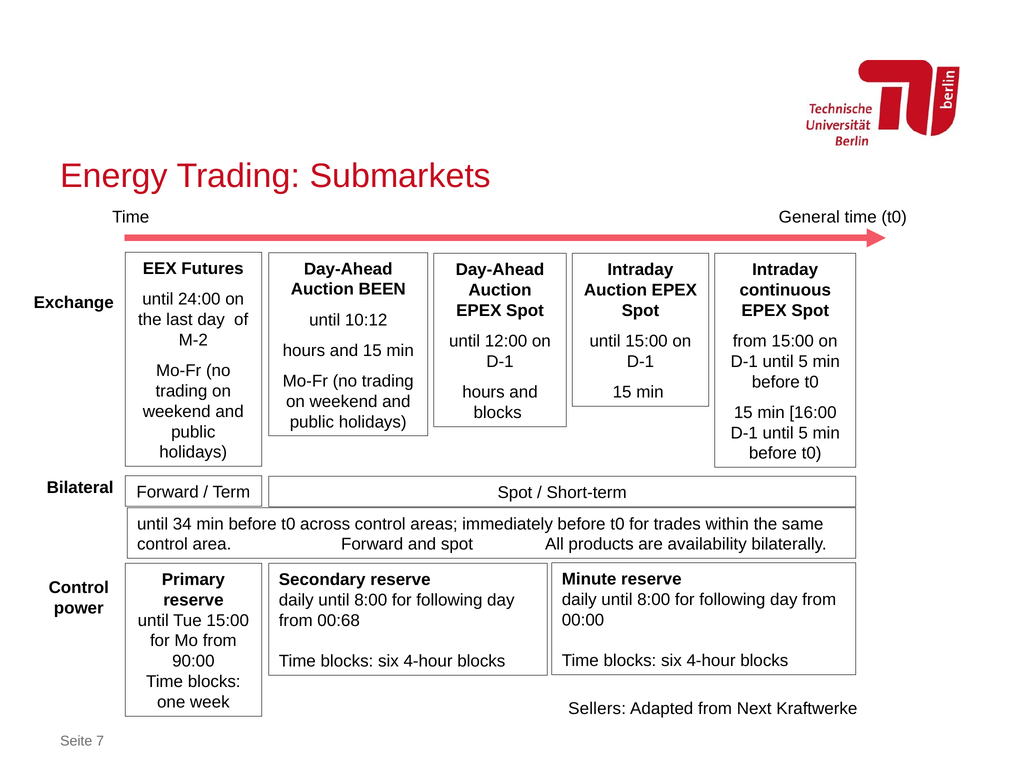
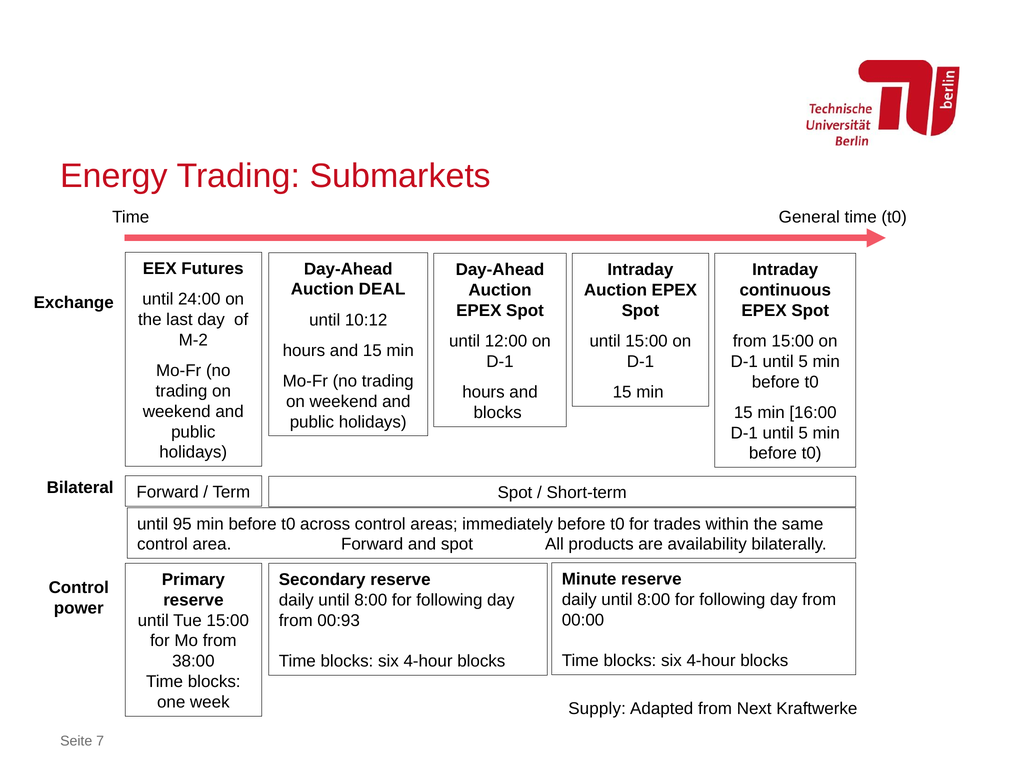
BEEN: BEEN -> DEAL (382, 289)
34: 34 -> 95 (182, 524)
00:68: 00:68 -> 00:93 (339, 620)
90:00: 90:00 -> 38:00 (193, 661)
Sellers: Sellers -> Supply (597, 709)
